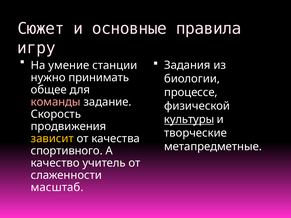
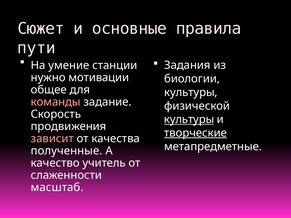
игру: игру -> пути (36, 48)
принимать: принимать -> мотивации (99, 78)
процессе: процессе -> культуры (191, 92)
творческие underline: none -> present (196, 133)
зависит colour: yellow -> pink (52, 139)
спортивного: спортивного -> полученные (67, 151)
